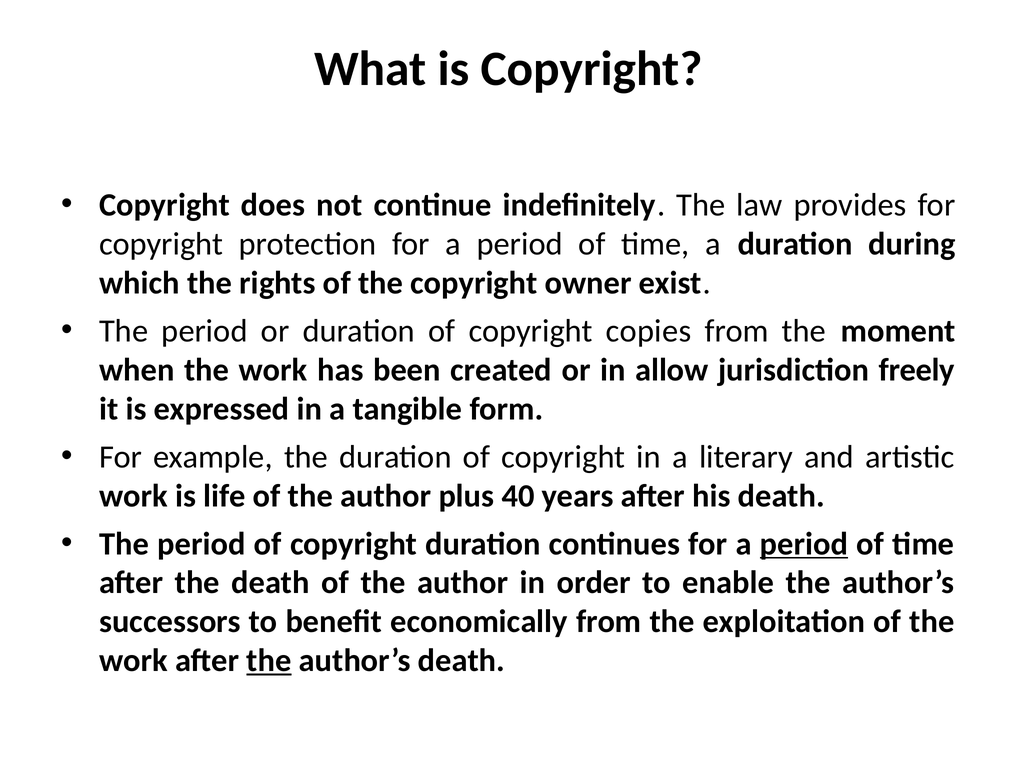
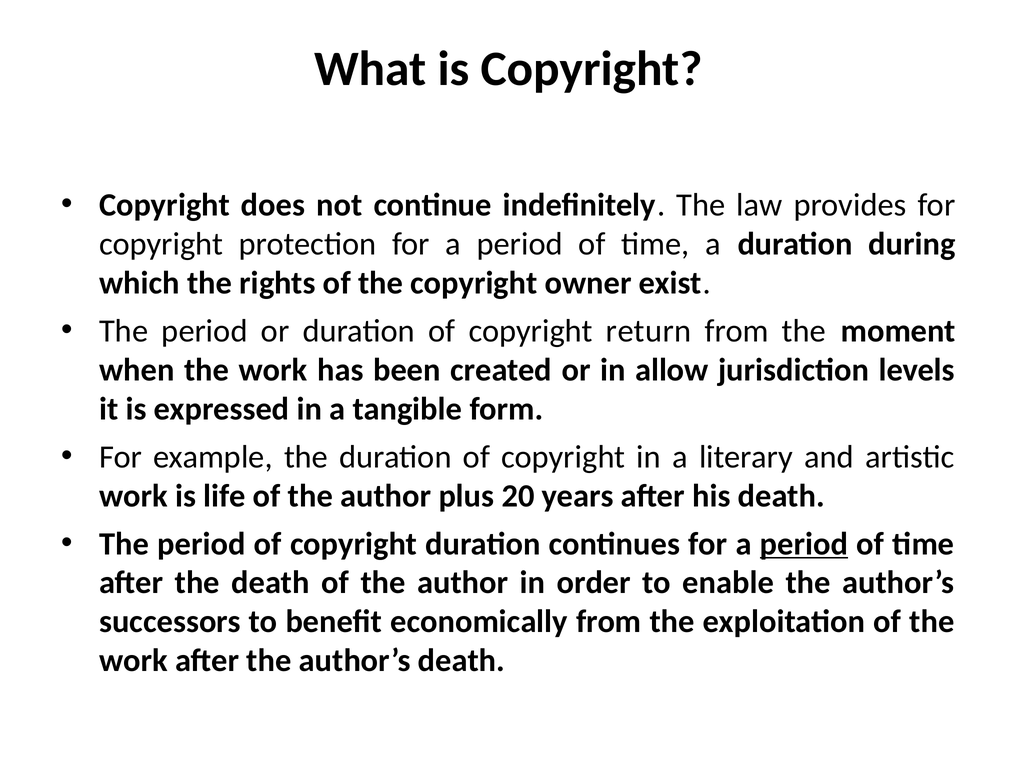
copies: copies -> return (649, 331)
freely: freely -> levels (917, 370)
40: 40 -> 20 (518, 496)
the underline: present -> none (269, 661)
